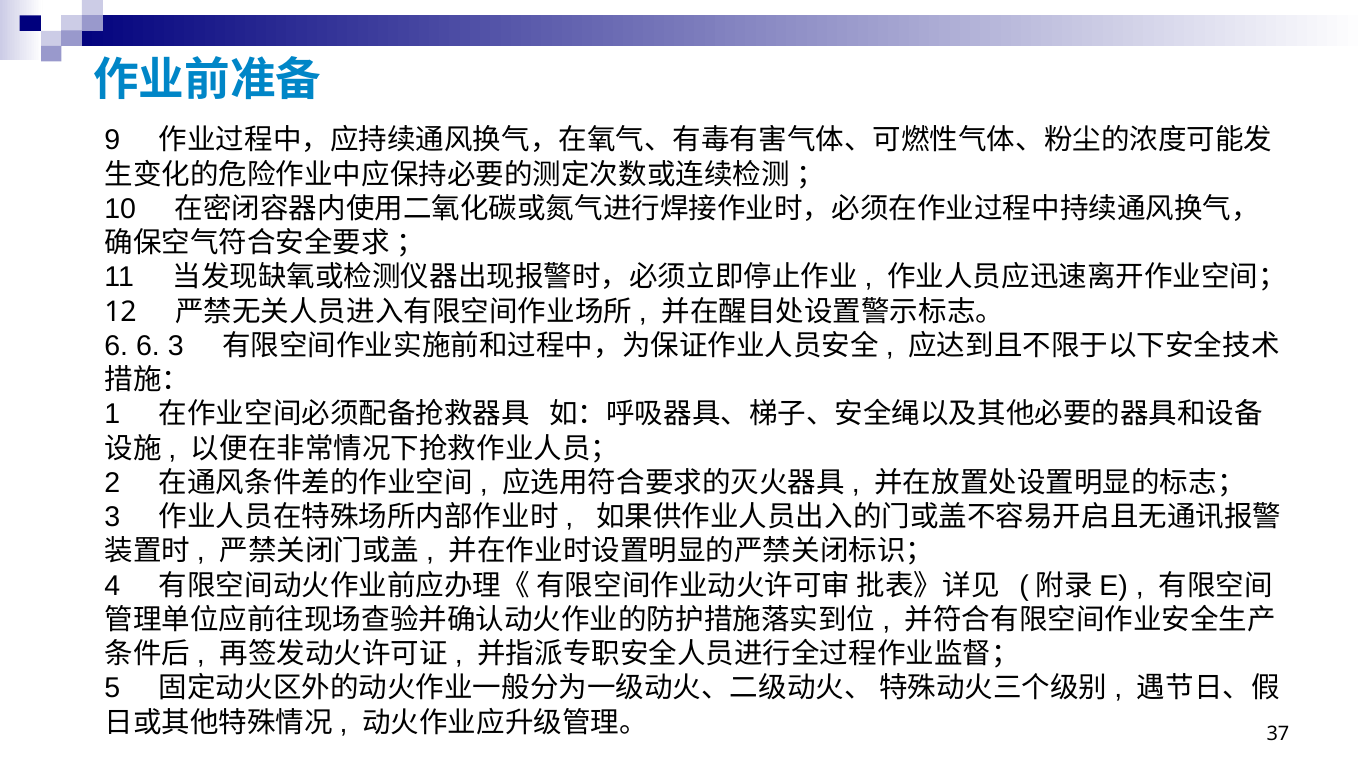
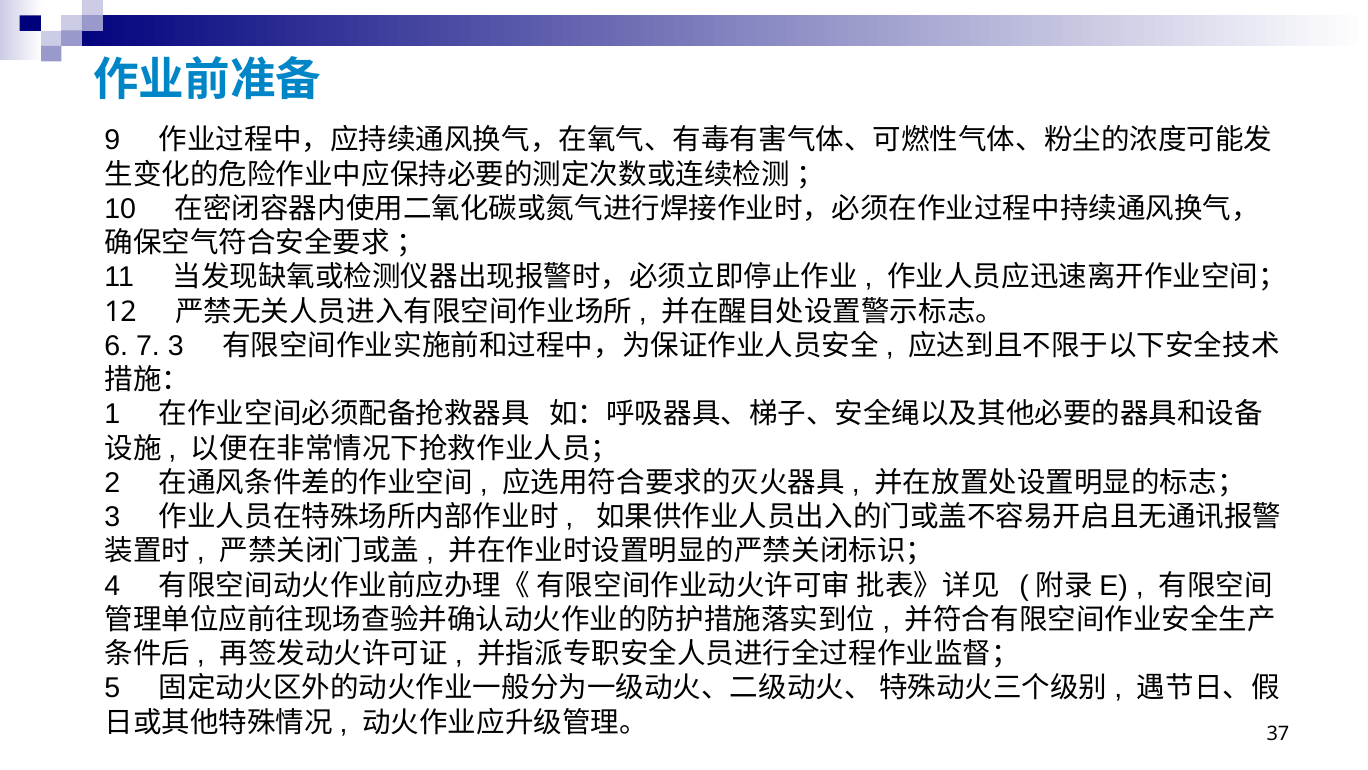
6 6: 6 -> 7 (148, 346)
